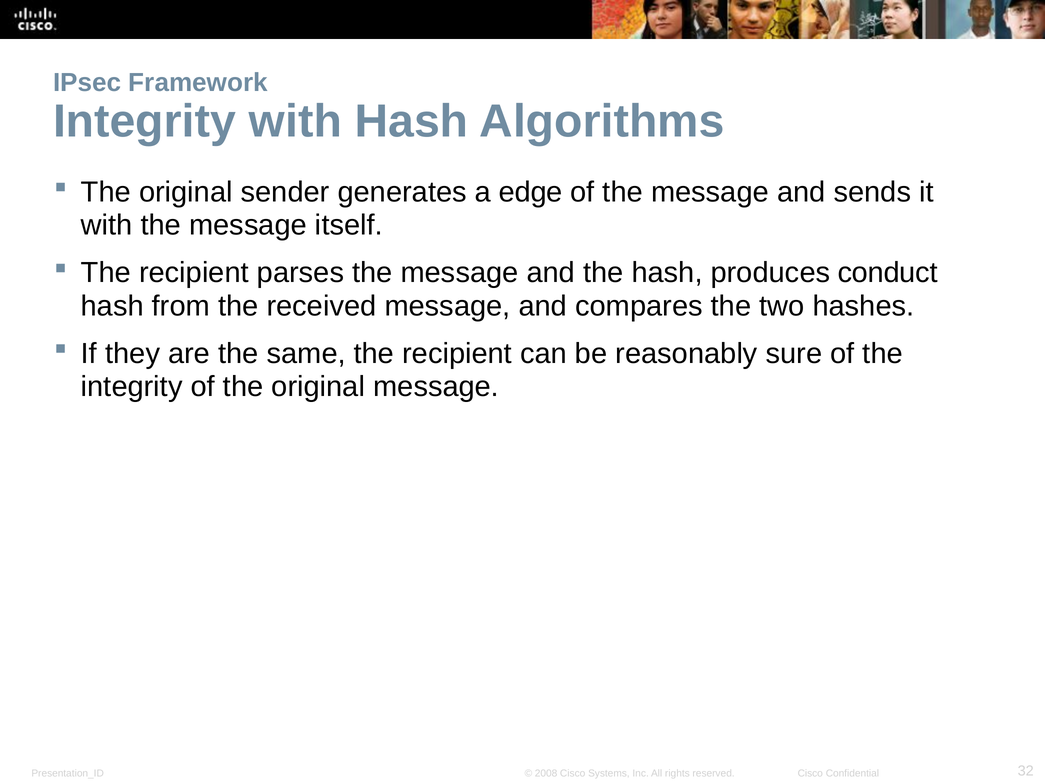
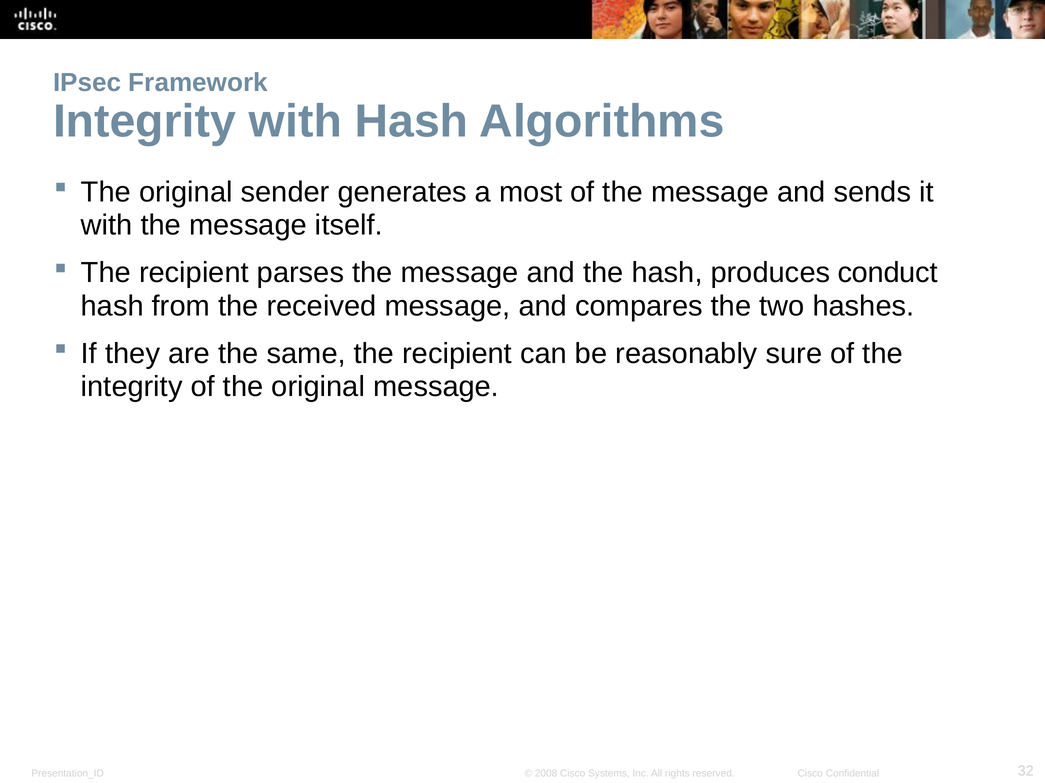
edge: edge -> most (531, 192)
